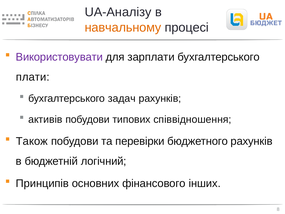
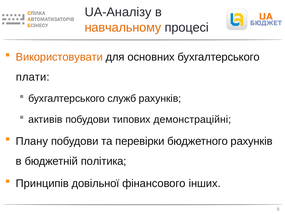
Використовувати colour: purple -> orange (59, 57)
зарплати: зарплати -> основних (151, 57)
задач: задач -> служб (122, 98)
співвідношення: співвідношення -> демонстраційні (192, 119)
Також: Також -> Плану (32, 141)
логічний: логічний -> політика (104, 161)
основних: основних -> довільної (96, 183)
